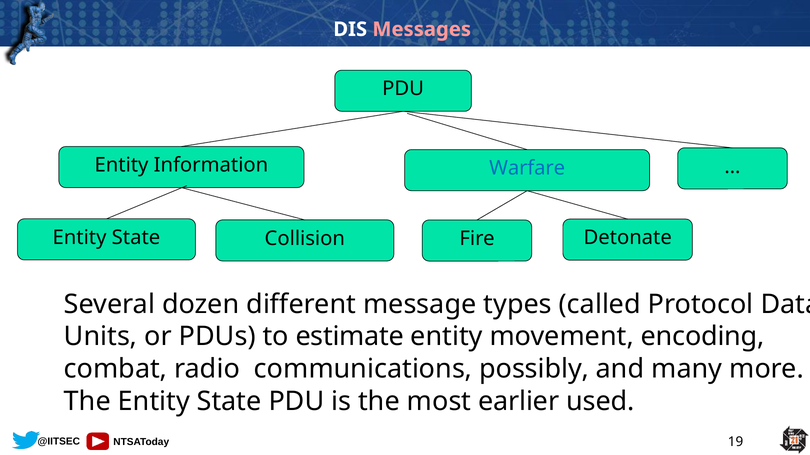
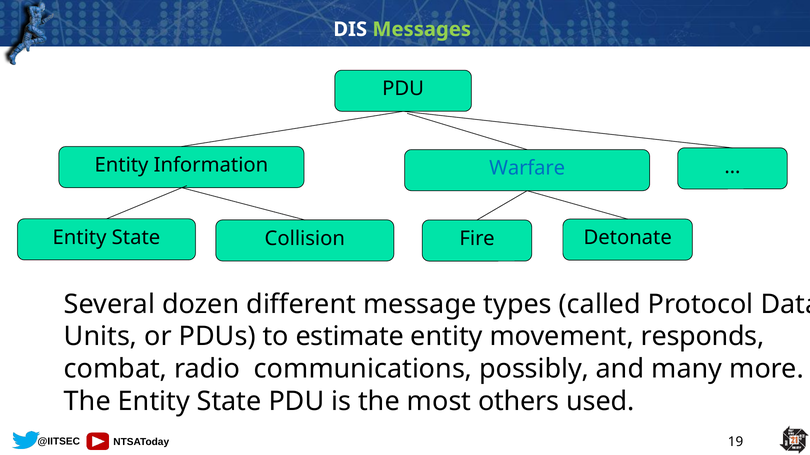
Messages colour: pink -> light green (422, 29)
encoding: encoding -> responds (703, 337)
earlier: earlier -> others (519, 402)
